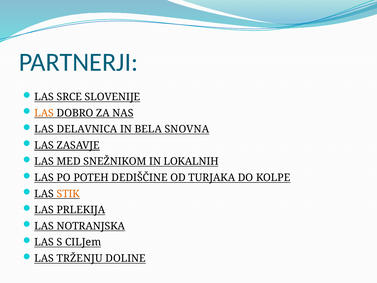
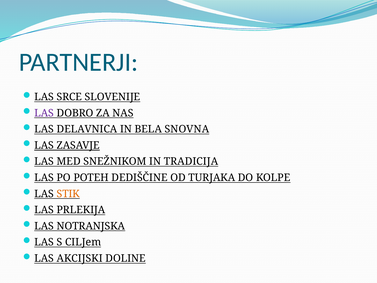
LAS colour: orange -> purple (44, 113)
LOKALNIH: LOKALNIH -> TRADICIJA (191, 161)
TRŽENJU: TRŽENJU -> AKCIJSKI (80, 258)
